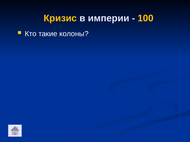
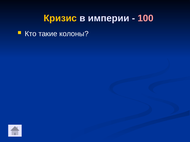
100 colour: yellow -> pink (146, 18)
